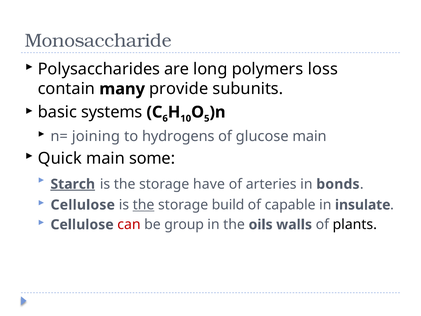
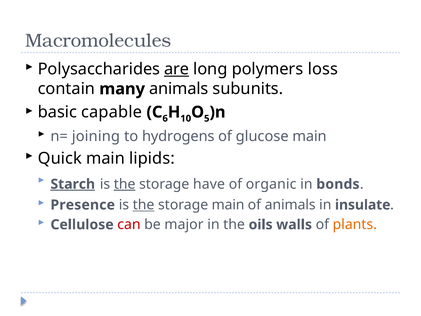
Monosaccharide: Monosaccharide -> Macromolecules (98, 41)
are underline: none -> present (177, 69)
many provide: provide -> animals (179, 89)
systems: systems -> capable (112, 112)
some: some -> lipids (152, 158)
the underline: none -> present (125, 184)
arteries: arteries -> organic (271, 184)
Cellulose: Cellulose -> Presence (83, 205)
storage build: build -> main (228, 205)
of capable: capable -> animals (290, 205)
group: group -> major (184, 224)
plants colour: black -> orange (355, 224)
